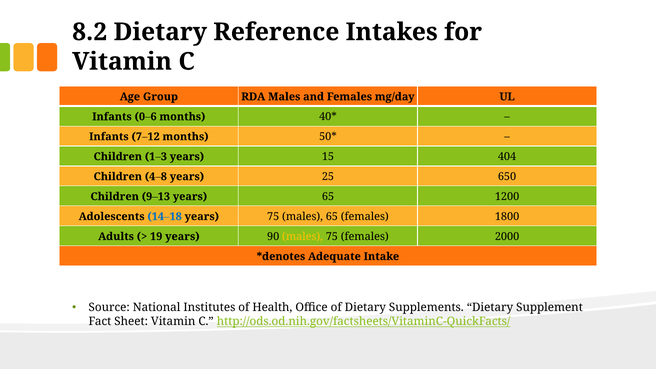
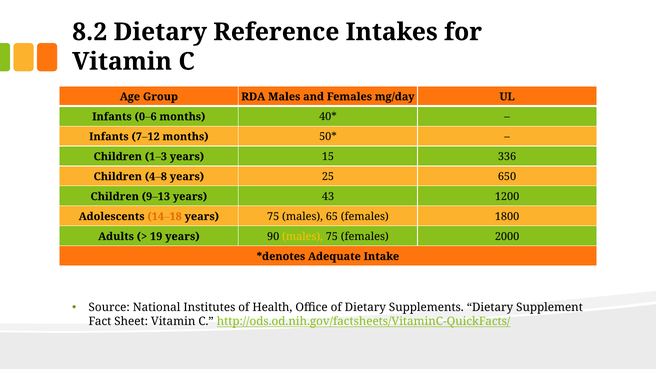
404: 404 -> 336 (507, 157)
years 65: 65 -> 43 (328, 197)
14–18 colour: blue -> orange (165, 217)
